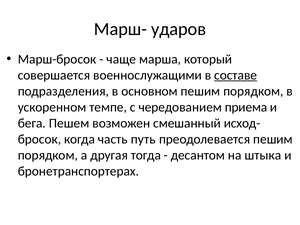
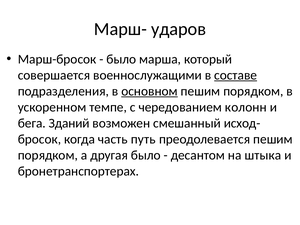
чаще: чаще -> было (121, 59)
основном underline: none -> present (150, 91)
приема: приема -> колонн (246, 107)
Пешем: Пешем -> Зданий (69, 123)
другая тогда: тогда -> было (146, 155)
